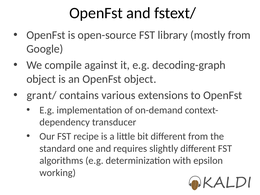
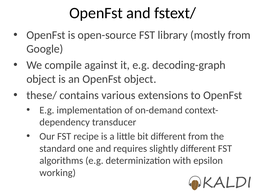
grant/: grant/ -> these/ (42, 95)
